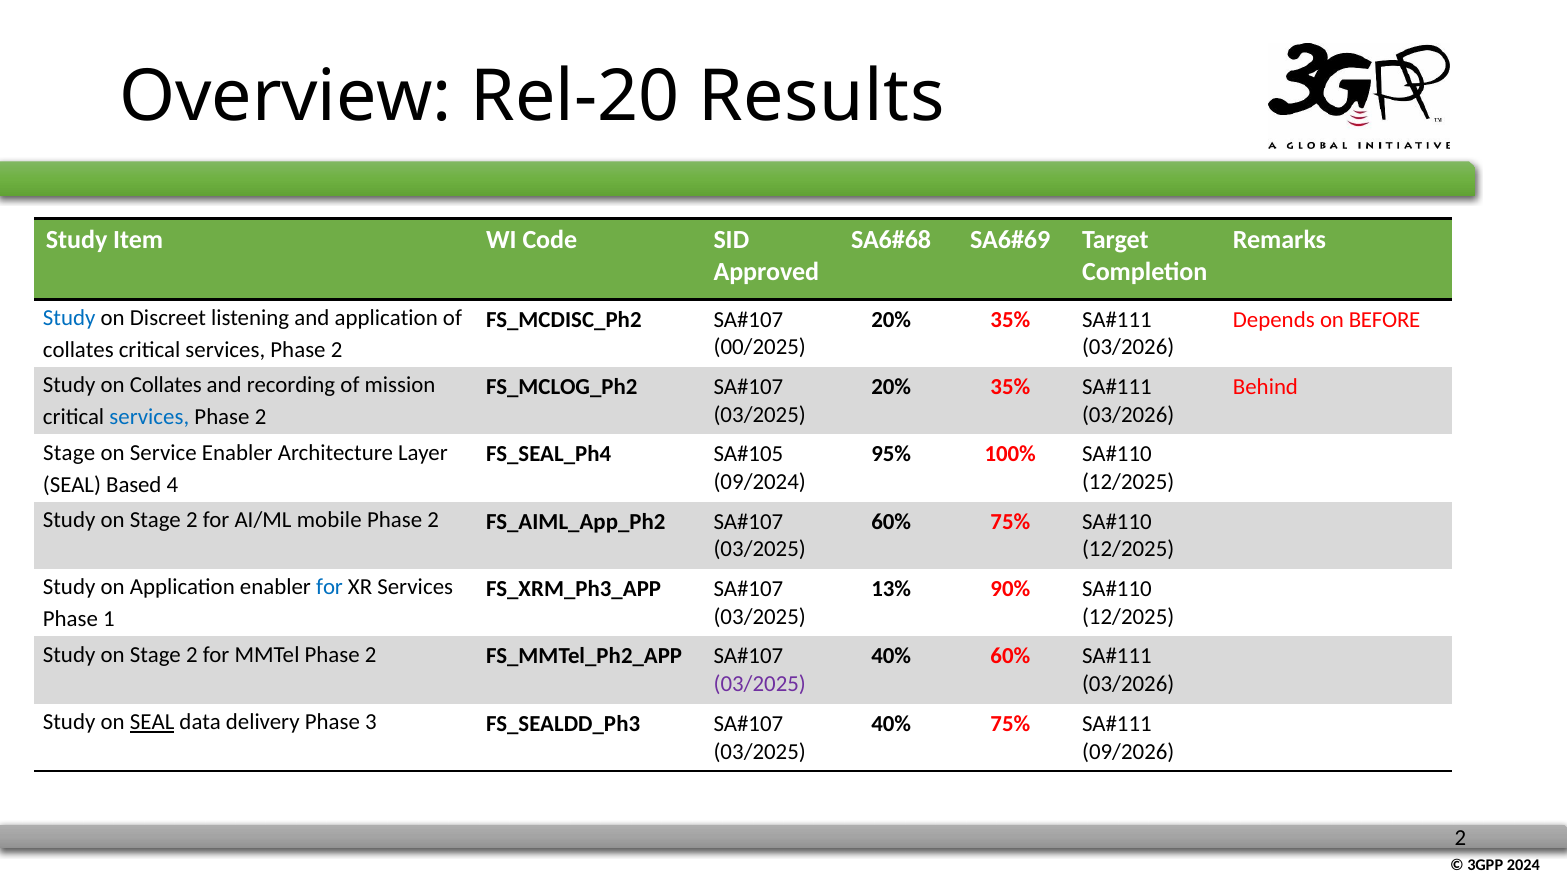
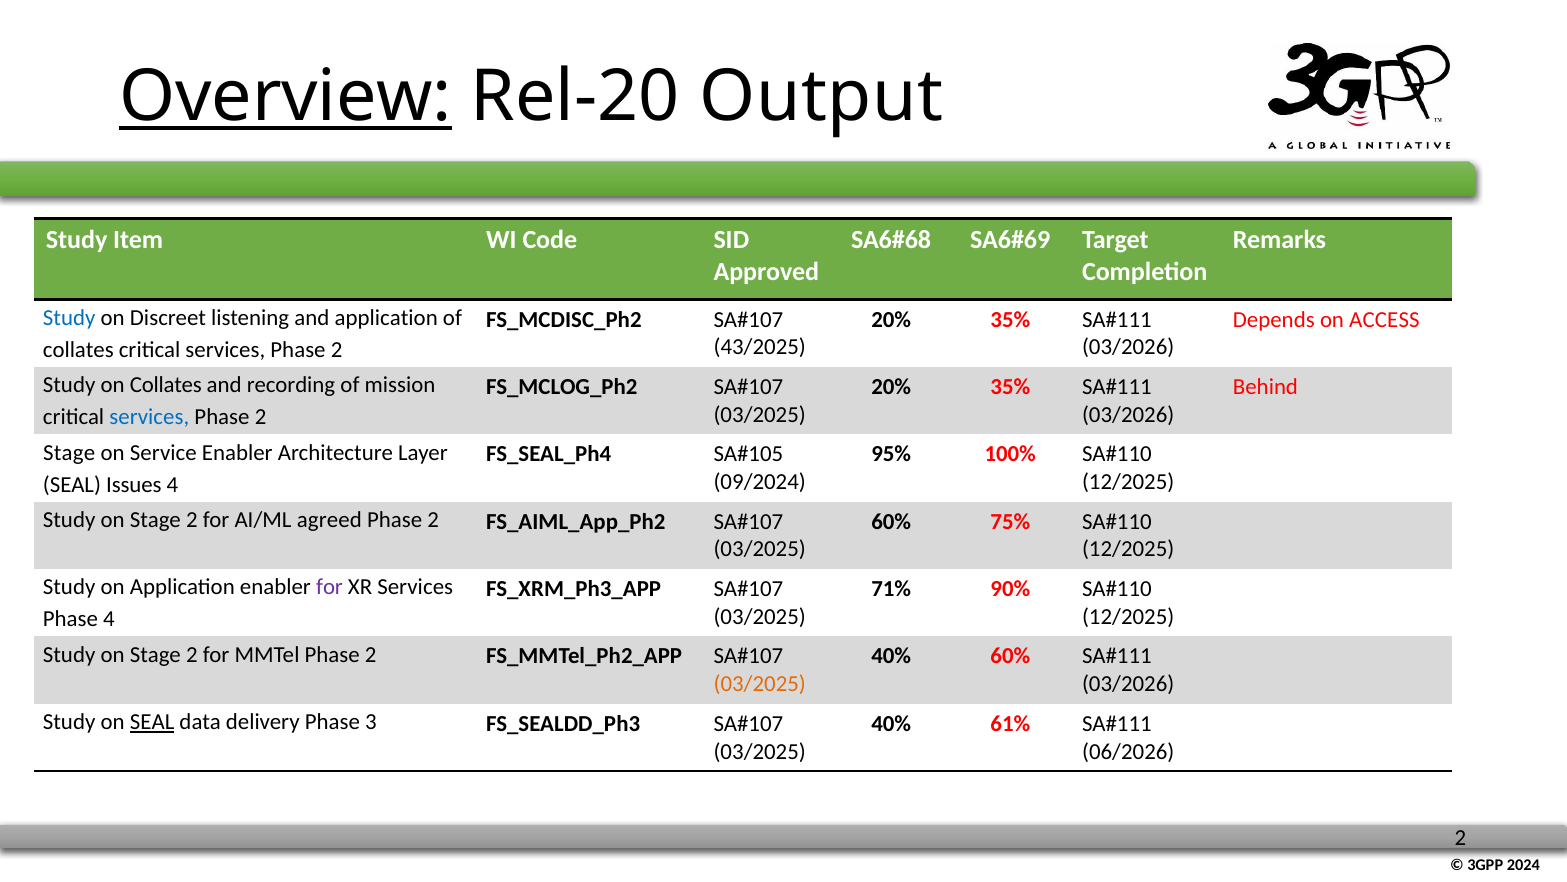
Overview underline: none -> present (286, 97)
Results: Results -> Output (822, 97)
BEFORE: BEFORE -> ACCESS (1384, 319)
00/2025: 00/2025 -> 43/2025 (760, 347)
Based: Based -> Issues (134, 484)
mobile: mobile -> agreed (329, 520)
for colour: blue -> purple (330, 587)
13%: 13% -> 71% (891, 589)
Phase 1: 1 -> 4 (109, 619)
03/2025 colour: purple -> orange (760, 684)
40% 75%: 75% -> 61% (1010, 723)
09/2026: 09/2026 -> 06/2026 (1128, 751)
